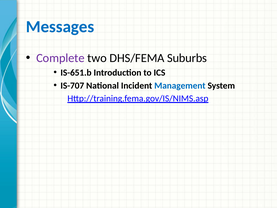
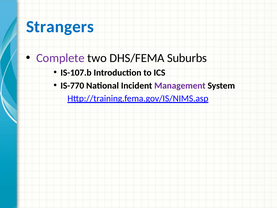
Messages: Messages -> Strangers (60, 27)
IS-651.b: IS-651.b -> IS-107.b (76, 73)
IS-707: IS-707 -> IS-770 (72, 85)
Management colour: blue -> purple (180, 85)
